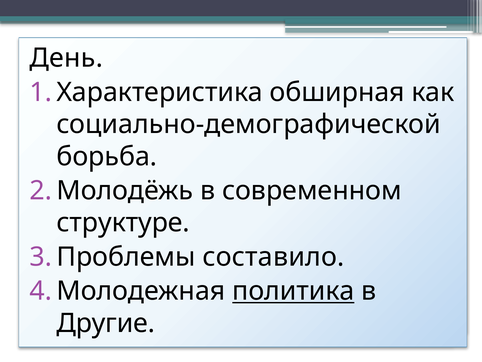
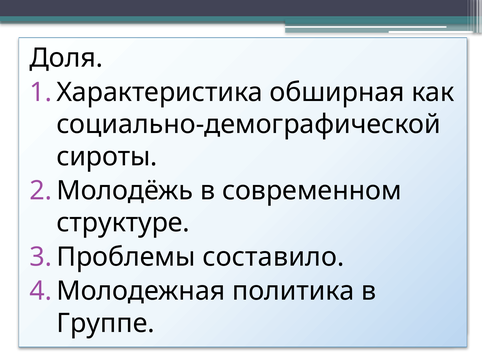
День: День -> Доля (66, 58)
борьба: борьба -> сироты (107, 156)
политика underline: present -> none (293, 291)
Другие: Другие -> Группе (106, 323)
